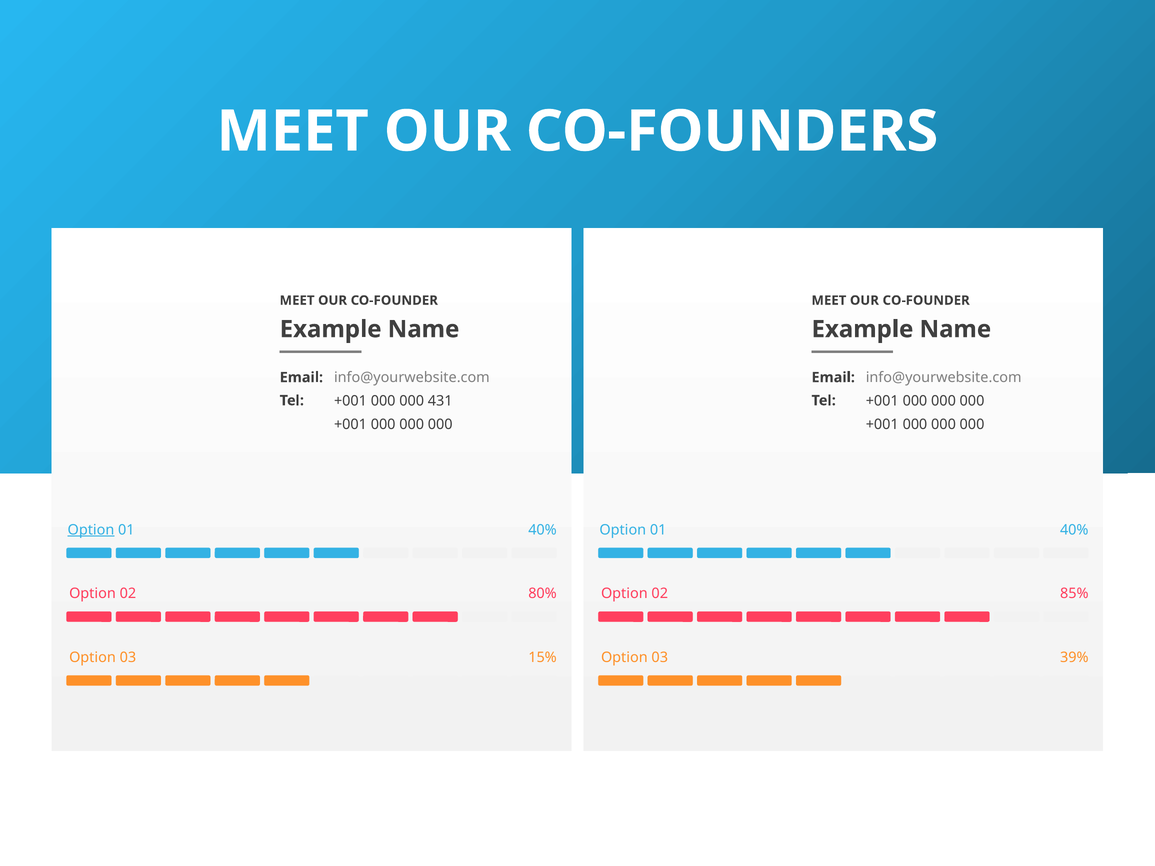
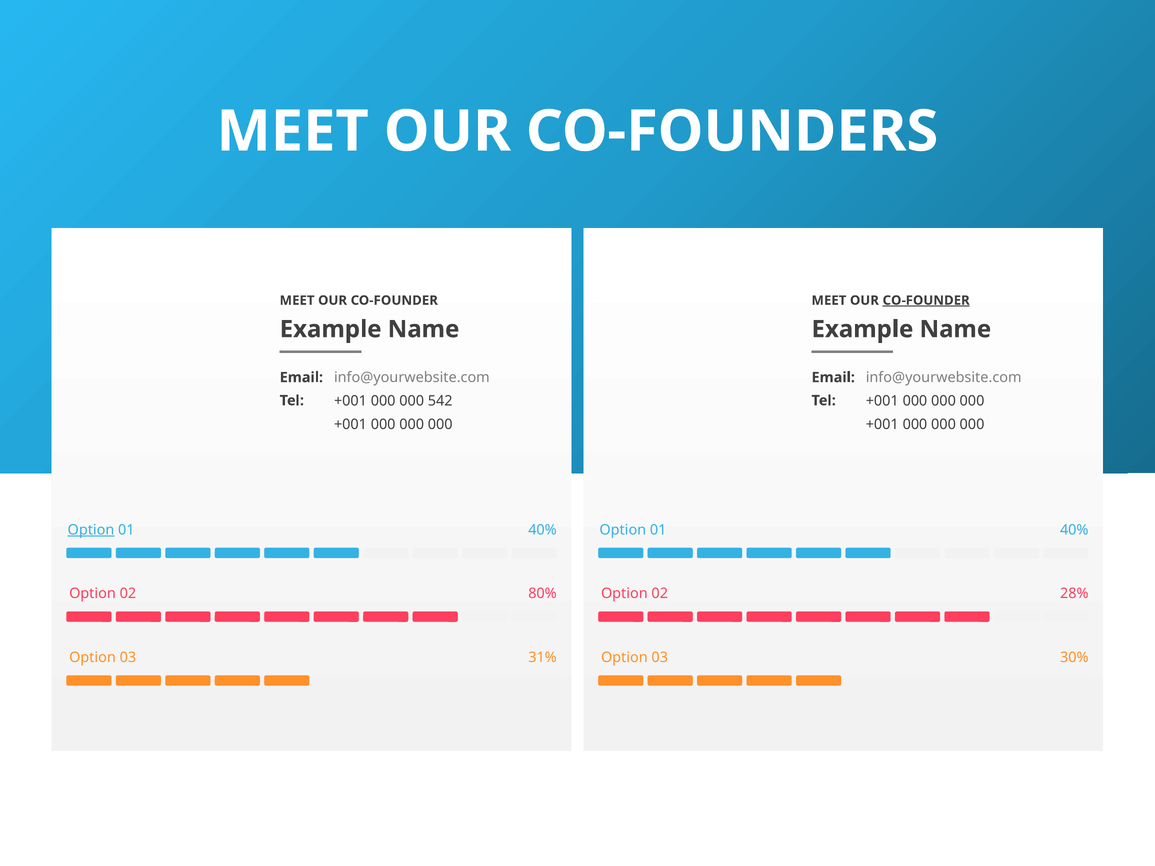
CO-FOUNDER underline: none -> present (926, 301)
431: 431 -> 542 (440, 401)
85%: 85% -> 28% (1074, 594)
15%: 15% -> 31% (543, 658)
39%: 39% -> 30% (1074, 658)
